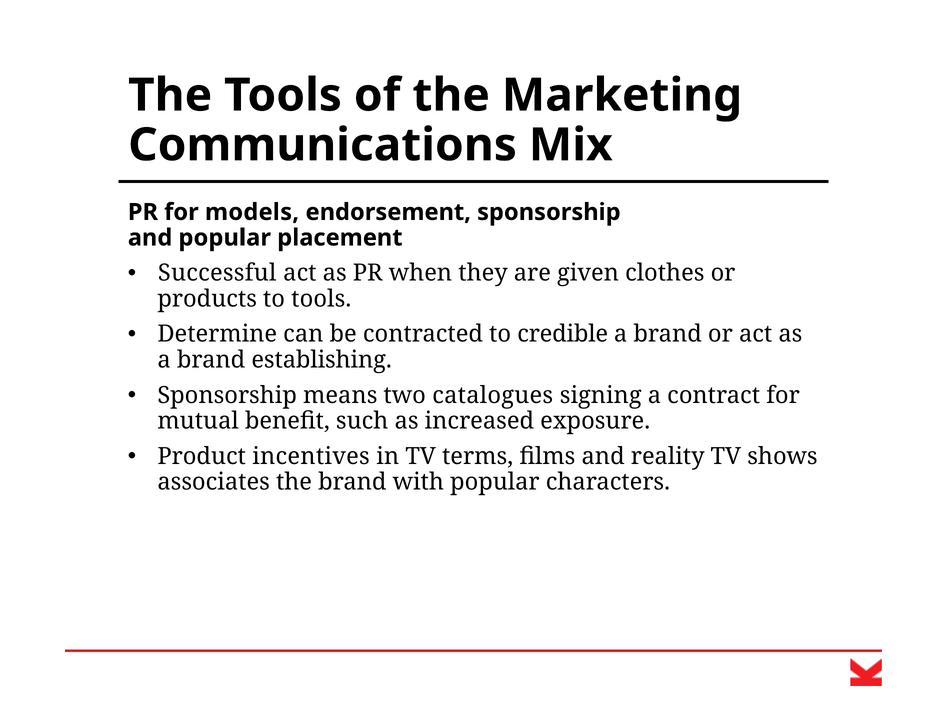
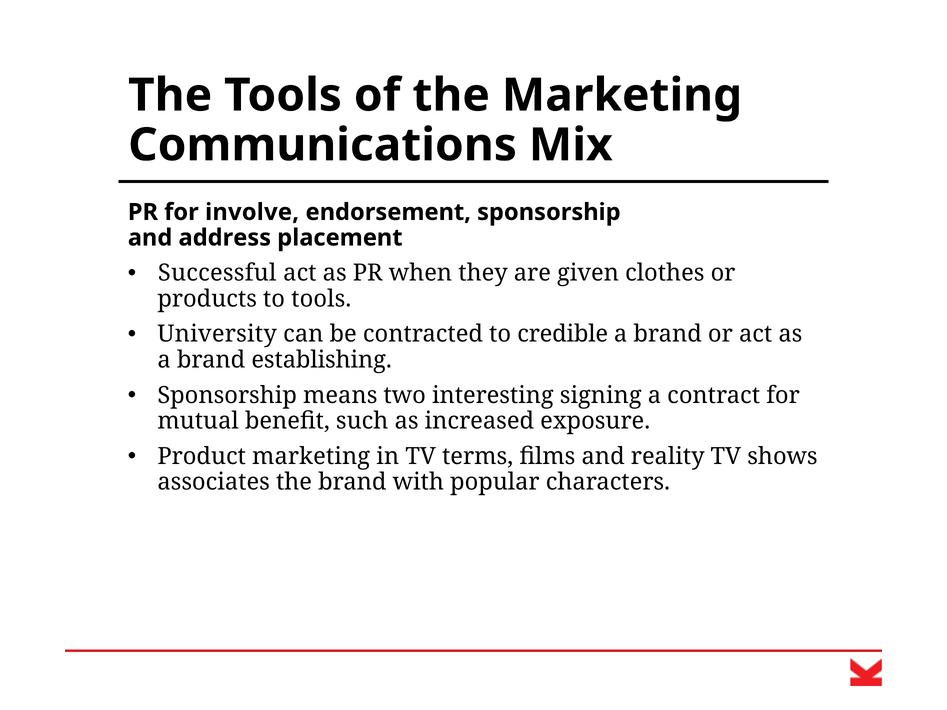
models: models -> involve (252, 212)
and popular: popular -> address (225, 238)
Determine: Determine -> University (217, 334)
catalogues: catalogues -> interesting (493, 395)
Product incentives: incentives -> marketing (311, 456)
